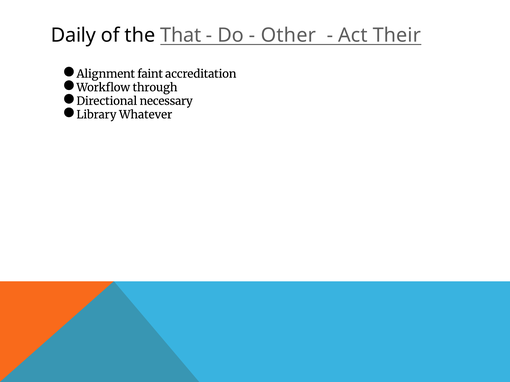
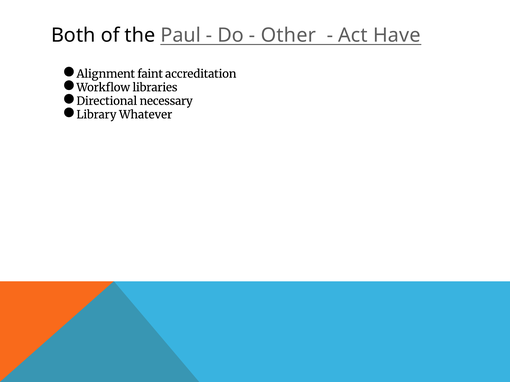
Daily: Daily -> Both (73, 35)
That: That -> Paul (181, 35)
Their: Their -> Have (397, 35)
through: through -> libraries (155, 88)
